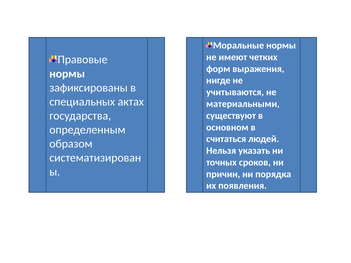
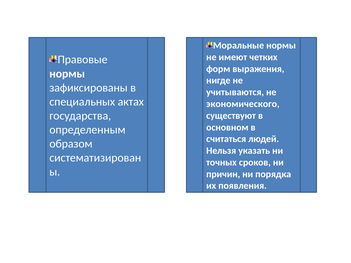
материальными: материальными -> экономического (243, 104)
